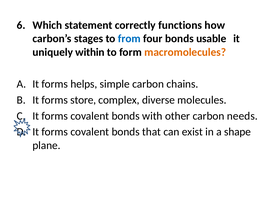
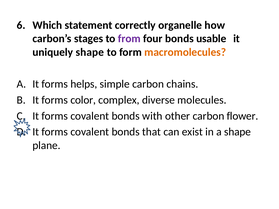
functions: functions -> organelle (180, 25)
from colour: blue -> purple (129, 39)
uniquely within: within -> shape (90, 52)
store: store -> color (83, 100)
needs: needs -> flower (242, 116)
